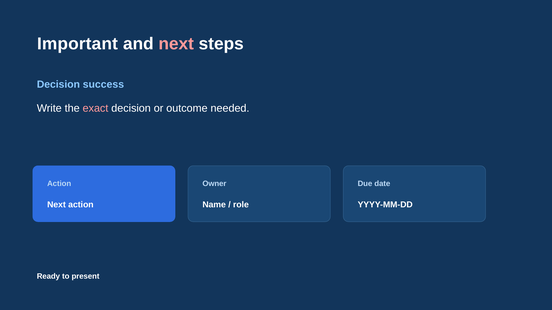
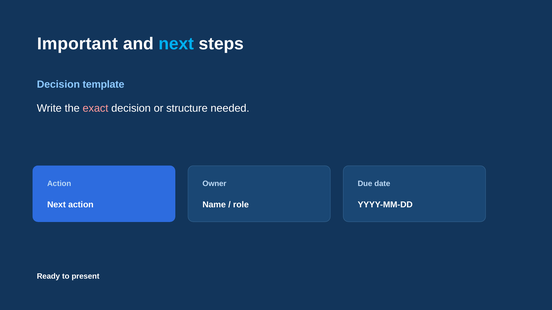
next colour: pink -> light blue (176, 44)
success: success -> template (104, 84)
outcome: outcome -> structure (187, 108)
